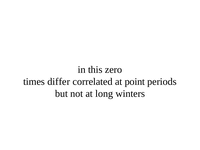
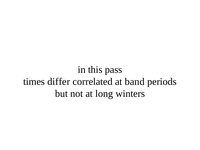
zero: zero -> pass (114, 70)
point: point -> band (135, 82)
